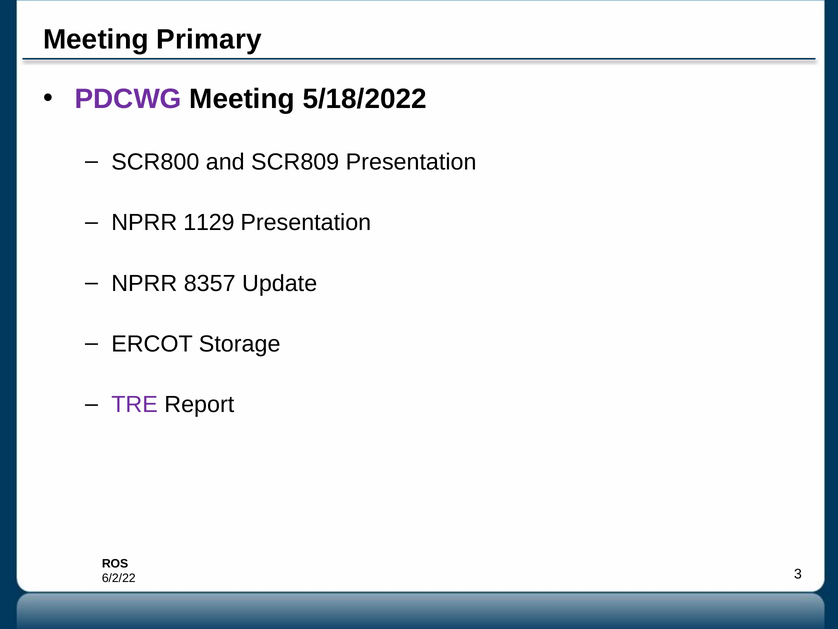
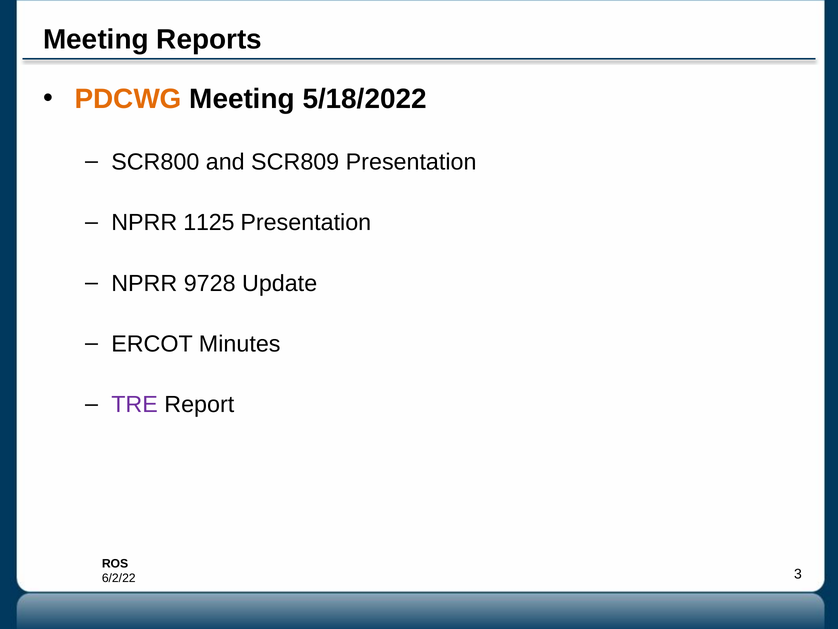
Primary: Primary -> Reports (209, 40)
PDCWG colour: purple -> orange (128, 99)
1129: 1129 -> 1125 (209, 223)
8357: 8357 -> 9728 (210, 283)
Storage: Storage -> Minutes (240, 344)
